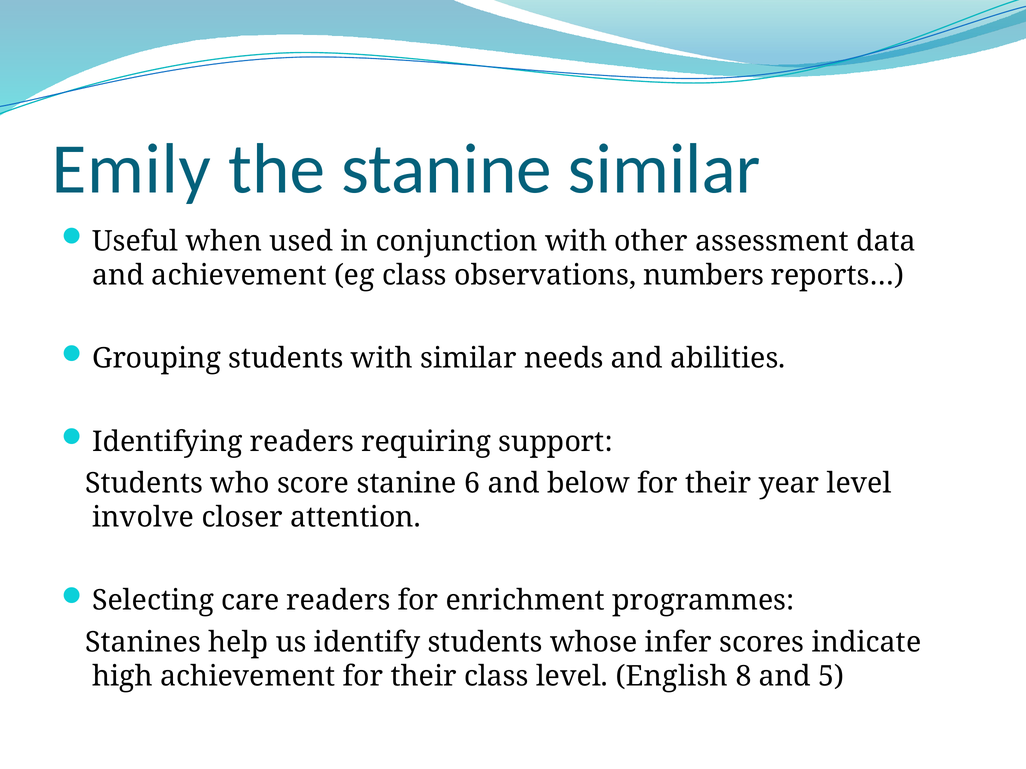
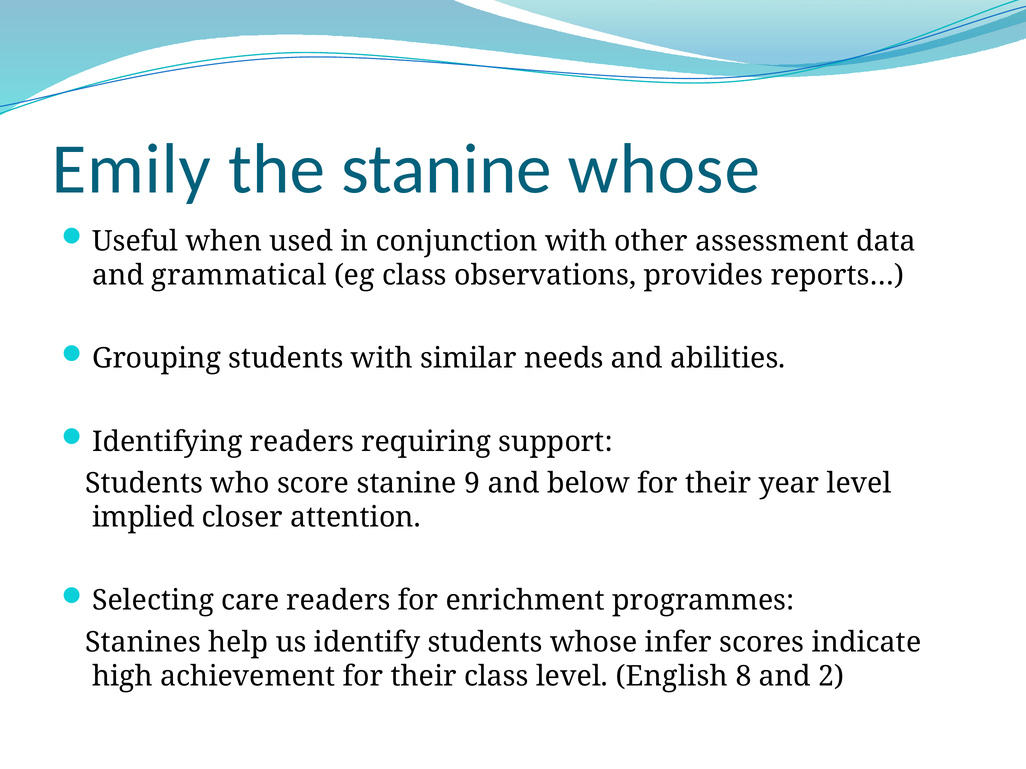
stanine similar: similar -> whose (664, 169)
and achievement: achievement -> grammatical (239, 276)
numbers: numbers -> provides (703, 276)
6: 6 -> 9 (472, 484)
involve: involve -> implied (143, 518)
5: 5 -> 2 (831, 677)
